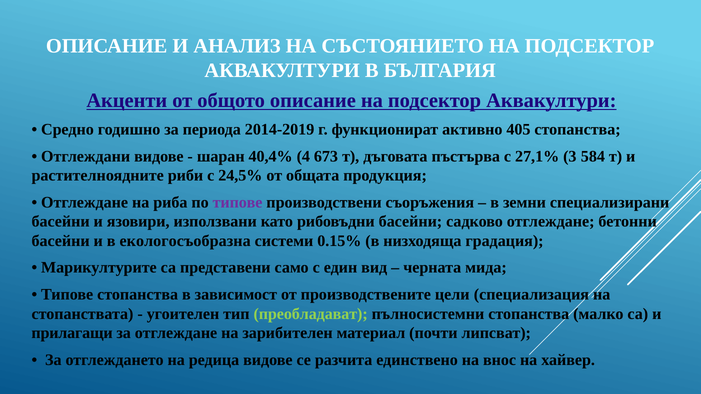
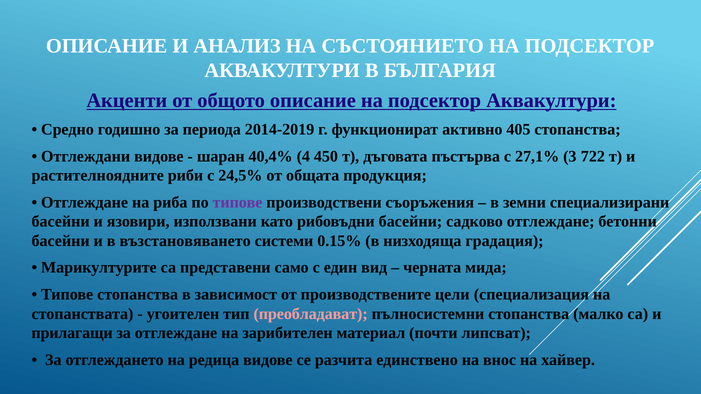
673: 673 -> 450 (326, 156)
584: 584 -> 722 (593, 156)
екологосъобразна: екологосъобразна -> възстановяването (185, 241)
преобладават colour: light green -> pink (311, 314)
